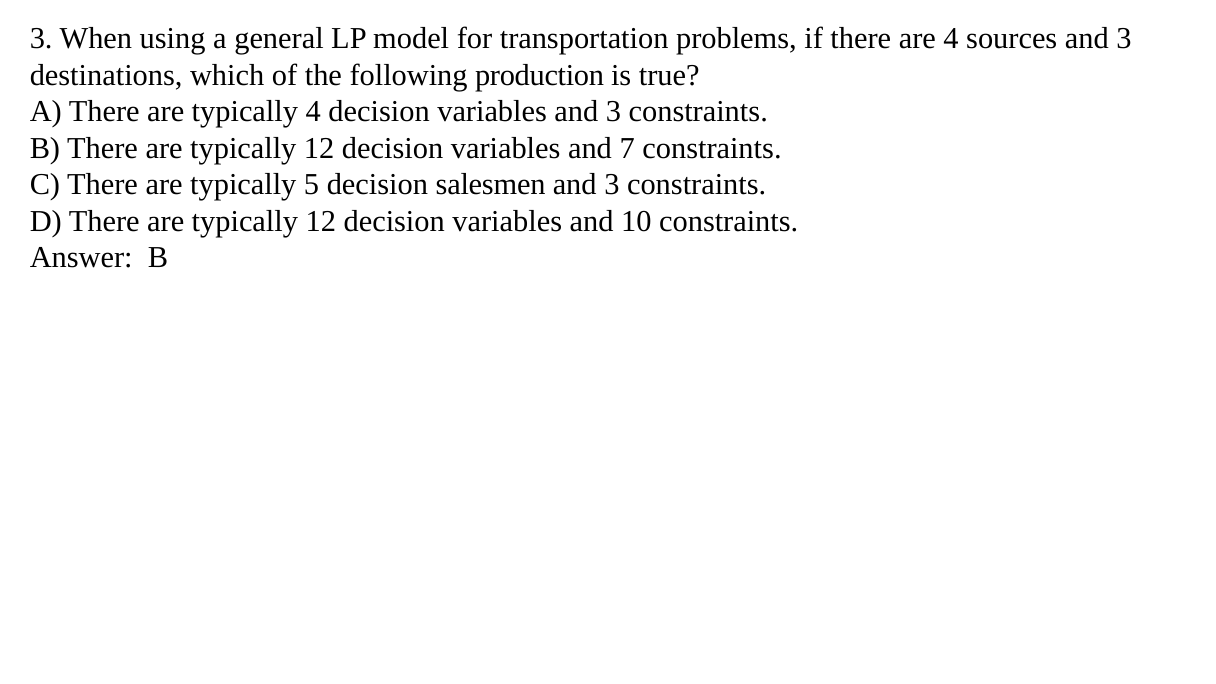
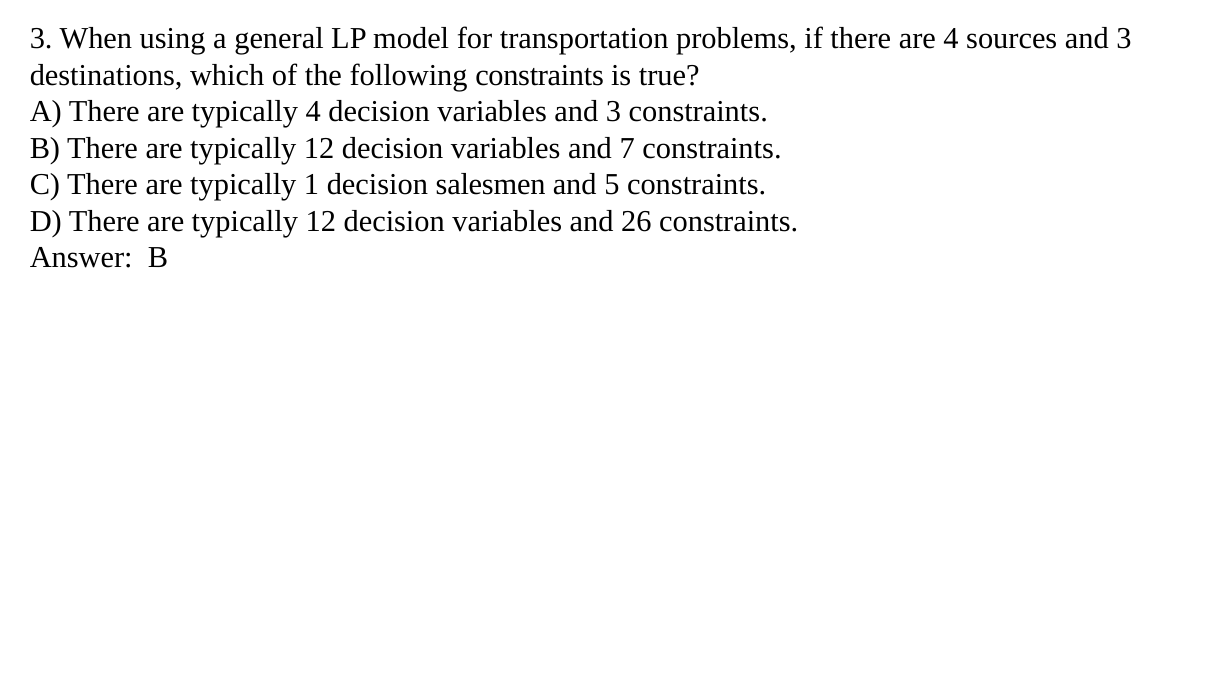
following production: production -> constraints (540, 75)
5: 5 -> 1 (312, 184)
3: 3 -> 5 (612, 184)
10: 10 -> 26 (636, 221)
